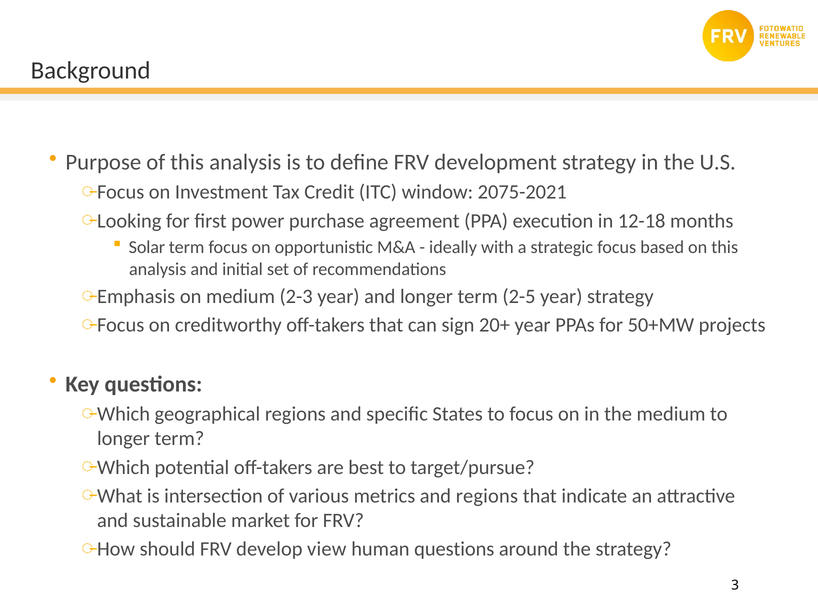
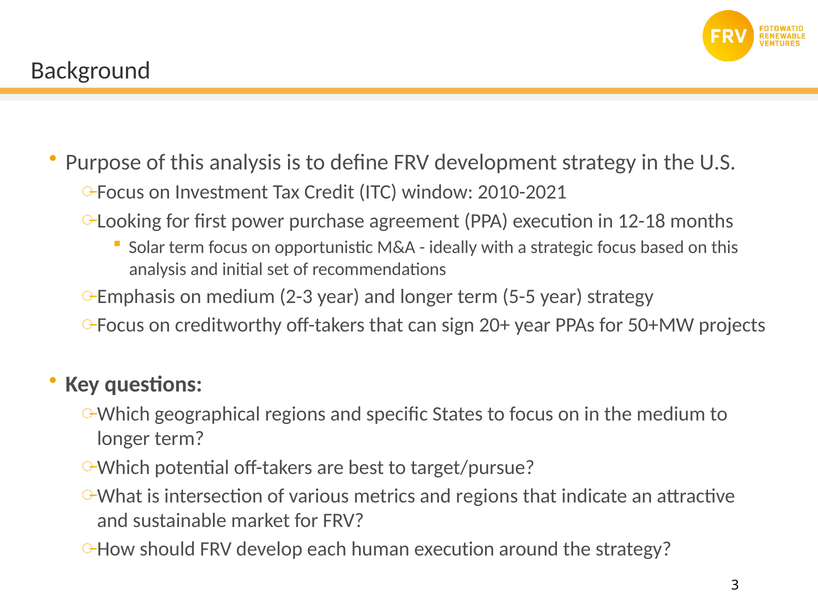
2075-2021: 2075-2021 -> 2010-2021 (522, 192)
2-5: 2-5 -> 5-5 (519, 297)
view: view -> each (327, 549)
human questions: questions -> execution (454, 549)
